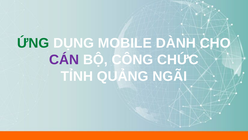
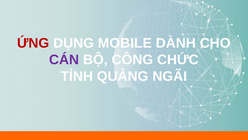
ỨNG colour: green -> red (33, 43)
